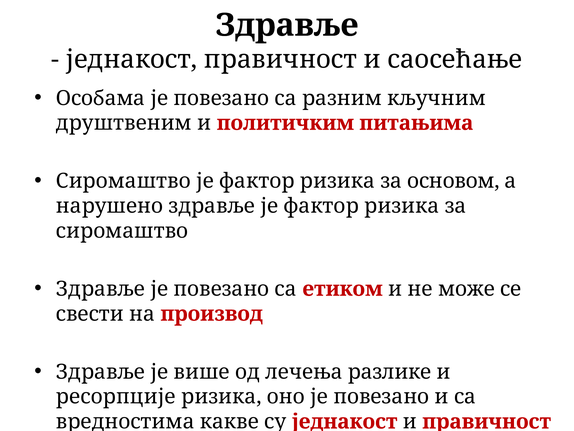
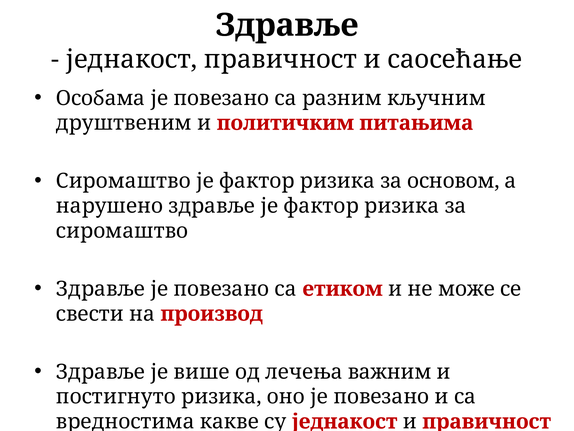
разлике: разлике -> важним (390, 371)
ресорпције: ресорпције -> постигнуто (116, 396)
